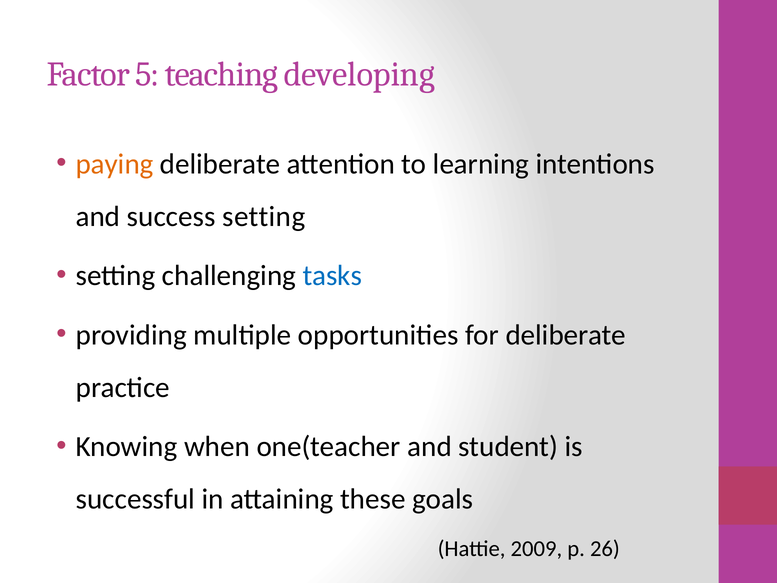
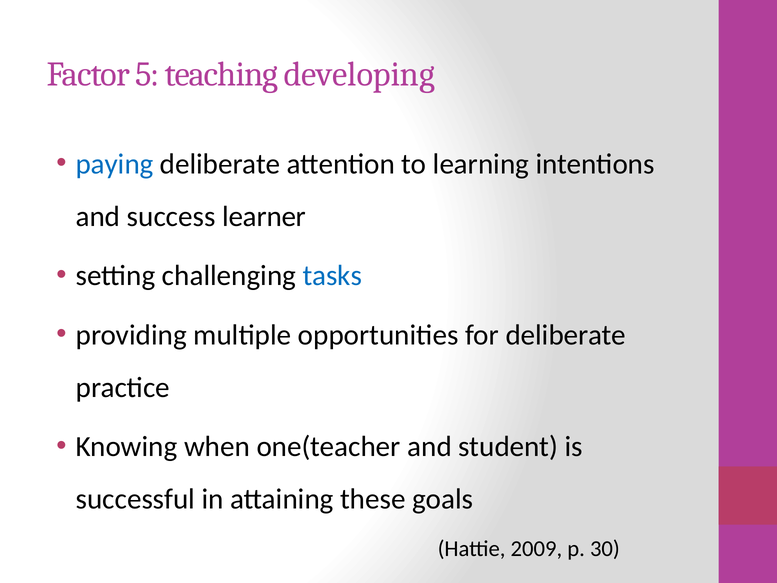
paying colour: orange -> blue (115, 164)
success setting: setting -> learner (264, 216)
26: 26 -> 30 (605, 548)
